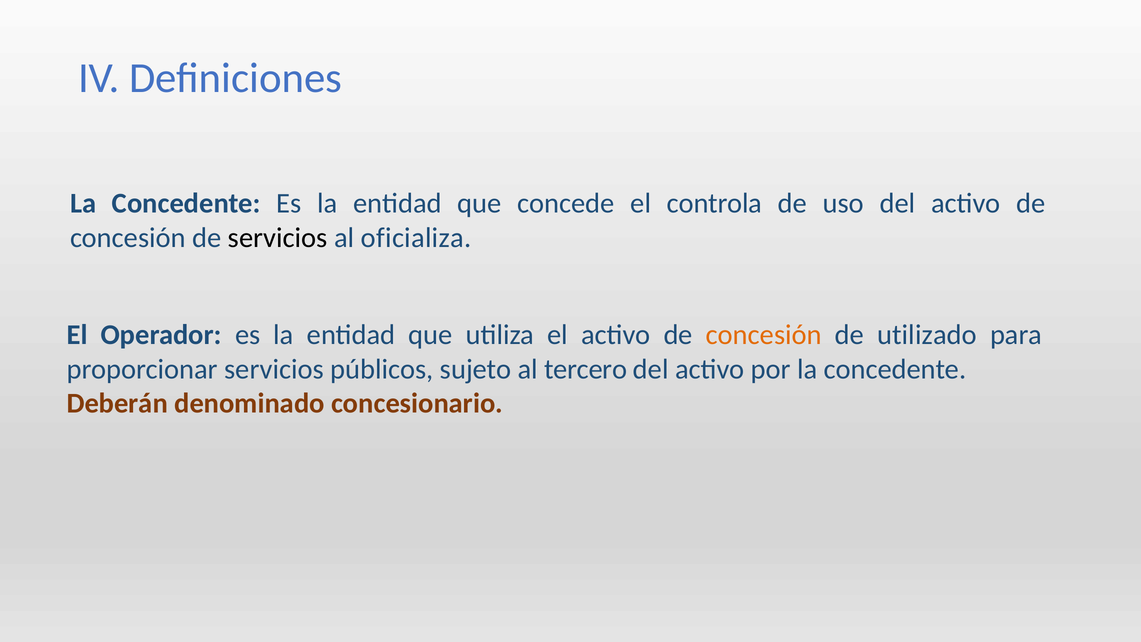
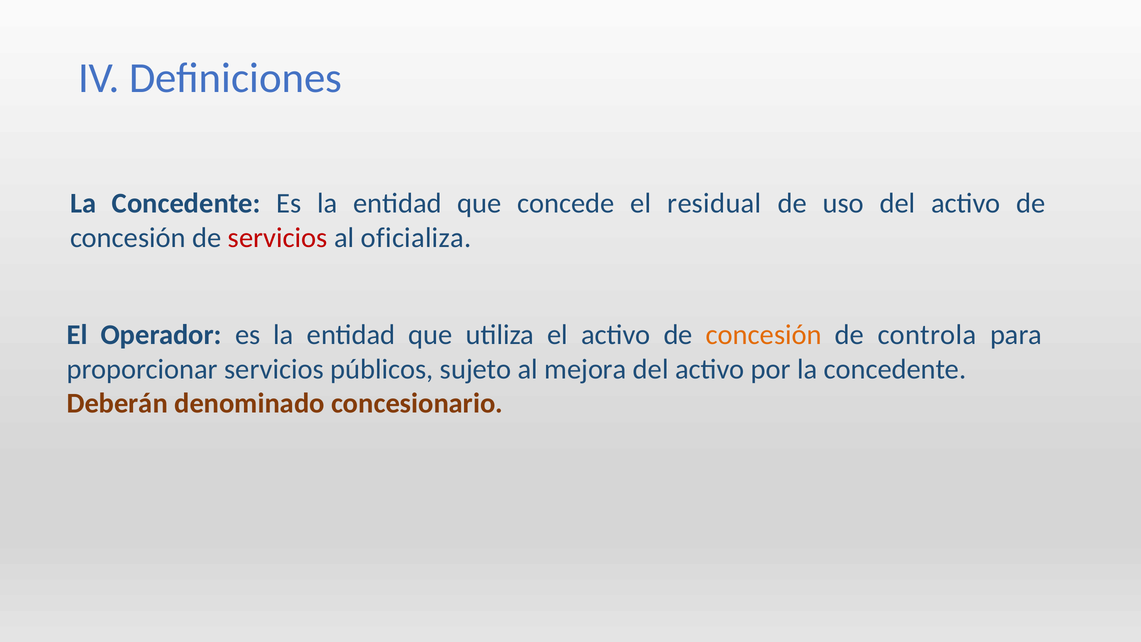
controla: controla -> residual (714, 203)
servicios colour: black -> red (278, 238)
utilizado: utilizado -> controla (927, 335)
tercero: tercero -> mejora (585, 369)
